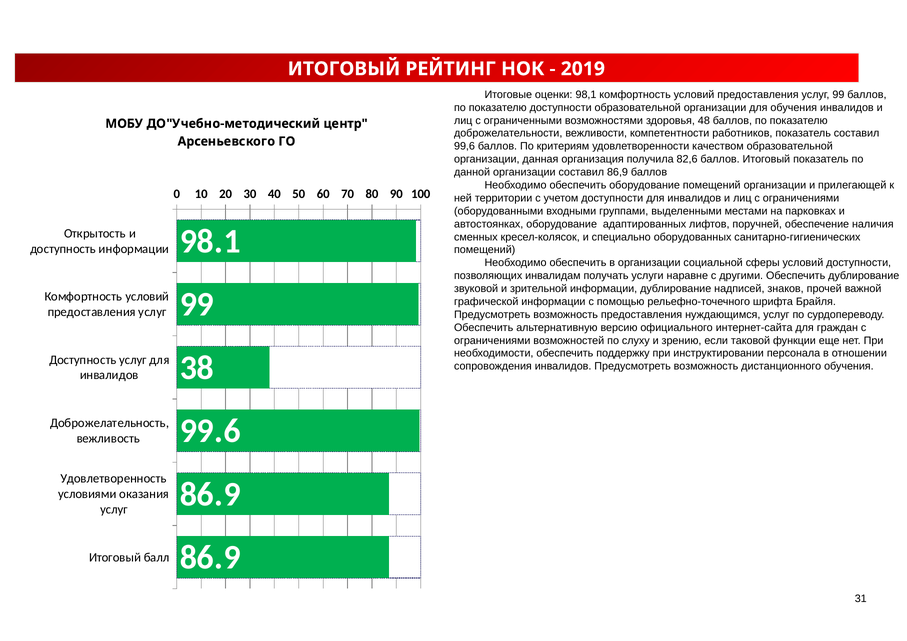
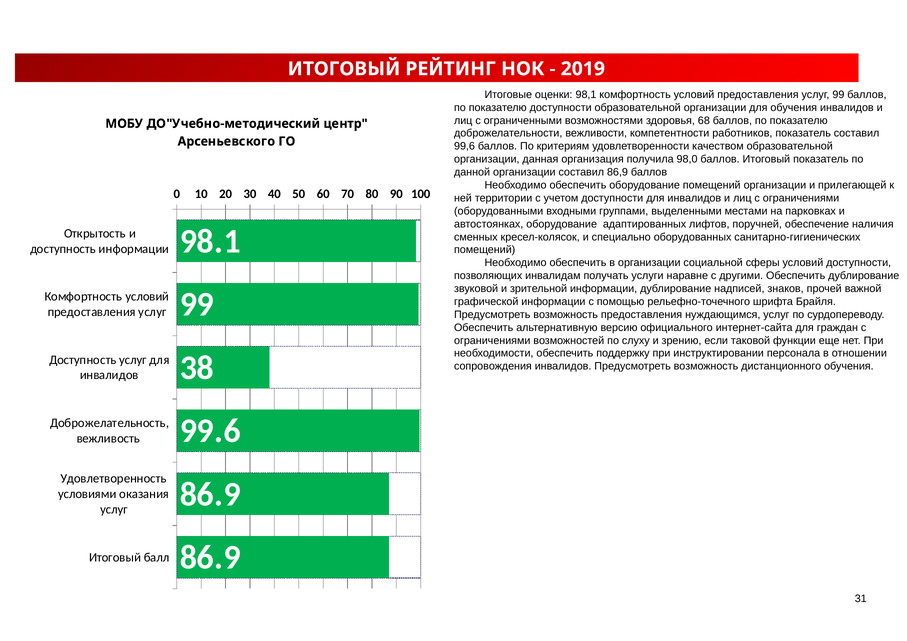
48: 48 -> 68 (704, 121)
82,6: 82,6 -> 98,0 (687, 159)
